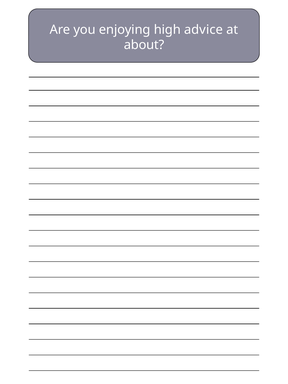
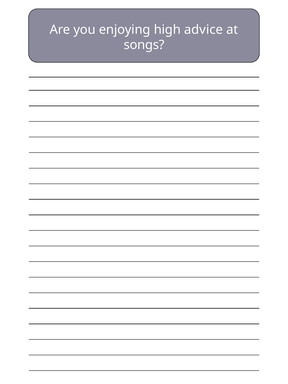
about: about -> songs (144, 45)
